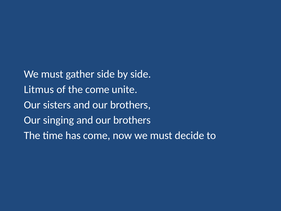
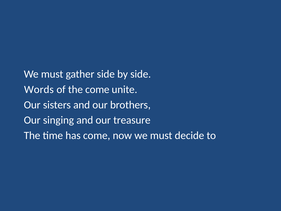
Litmus: Litmus -> Words (39, 89)
brothers: brothers -> treasure (132, 120)
